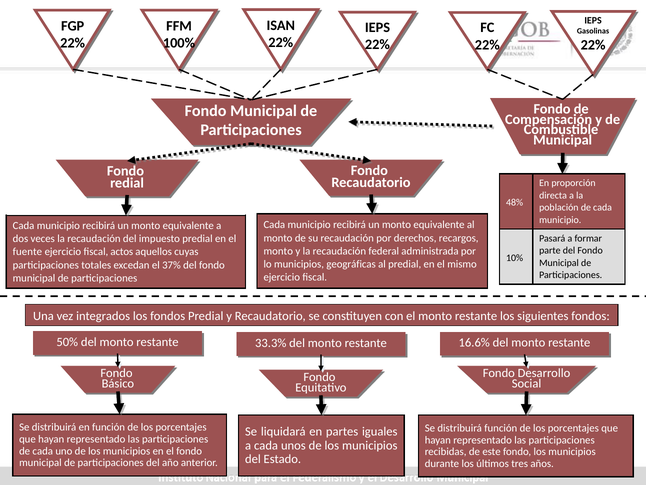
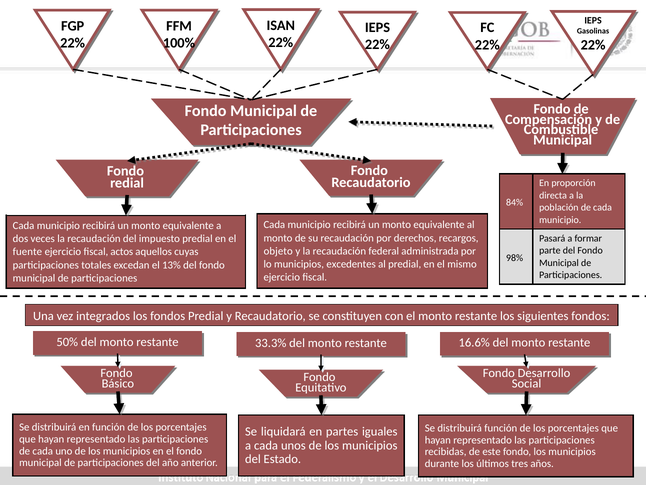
48%: 48% -> 84% (515, 203)
monto: monto -> objeto (278, 251)
10%: 10% -> 98% (515, 258)
geográficas: geográficas -> excedentes (351, 264)
37%: 37% -> 13% (171, 265)
